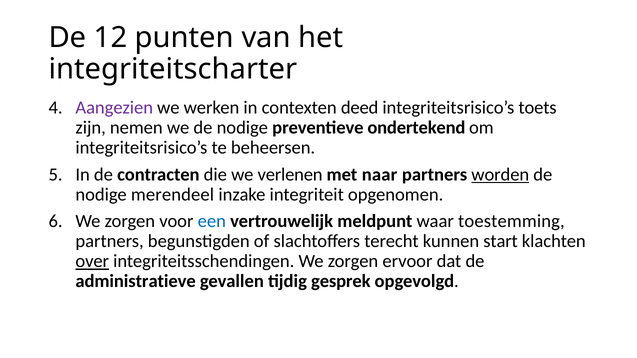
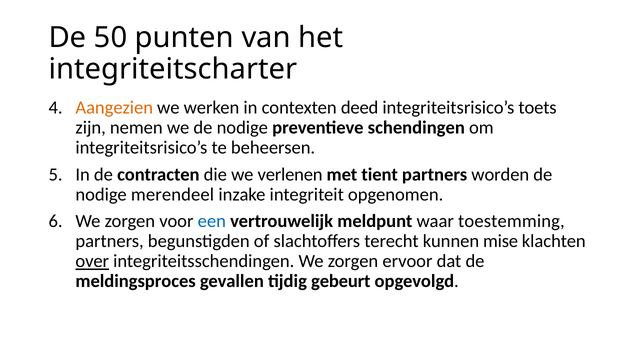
12: 12 -> 50 (111, 38)
Aangezien colour: purple -> orange (114, 108)
ondertekend: ondertekend -> schendingen (416, 128)
naar: naar -> tient (380, 175)
worden underline: present -> none (500, 175)
start: start -> mise (501, 241)
administratieve: administratieve -> meldingsproces (136, 282)
gesprek: gesprek -> gebeurt (341, 282)
